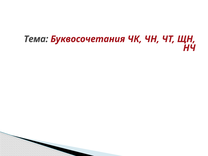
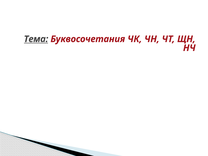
Тема underline: none -> present (36, 39)
